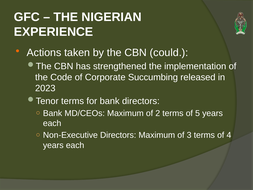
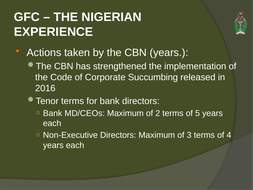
CBN could: could -> years (169, 53)
2023: 2023 -> 2016 (45, 88)
